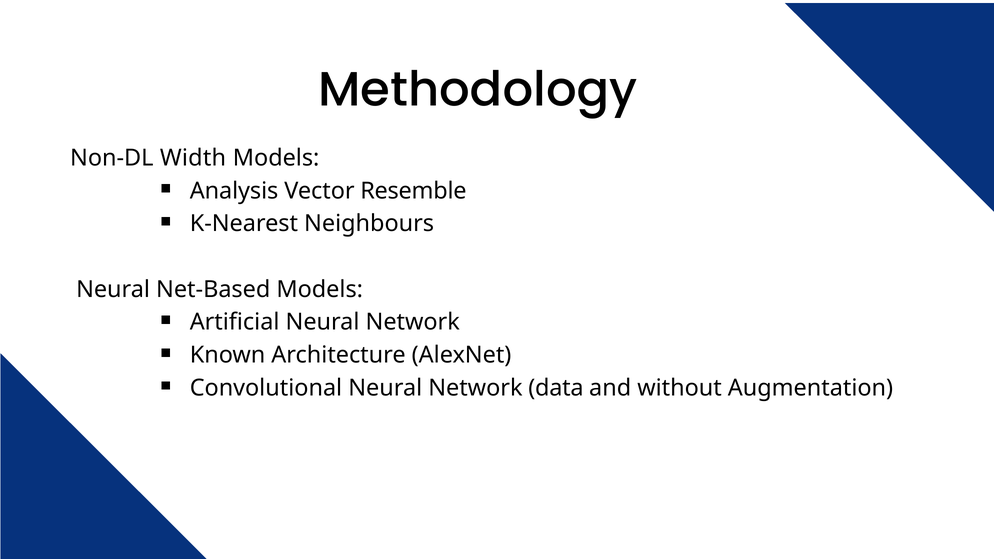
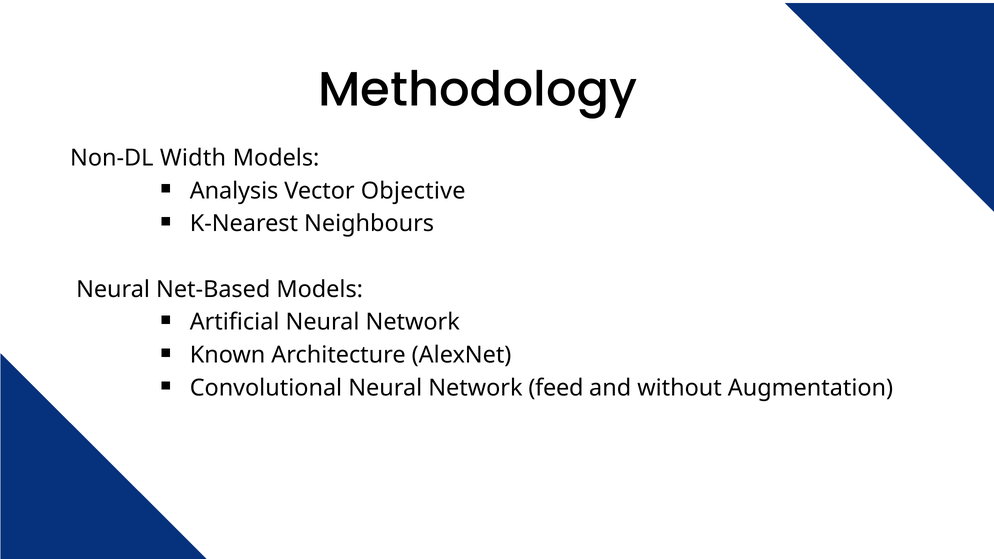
Resemble: Resemble -> Objective (413, 191)
data: data -> feed (556, 388)
